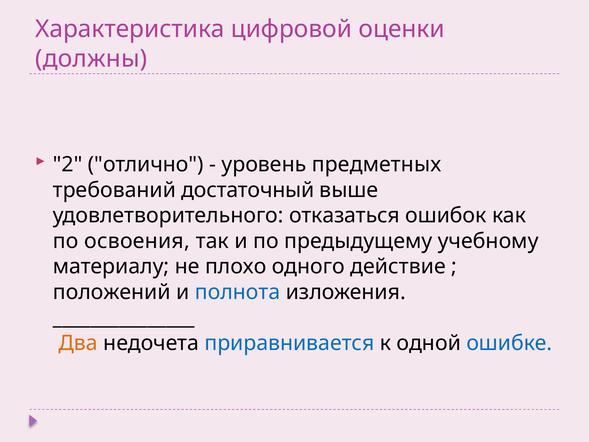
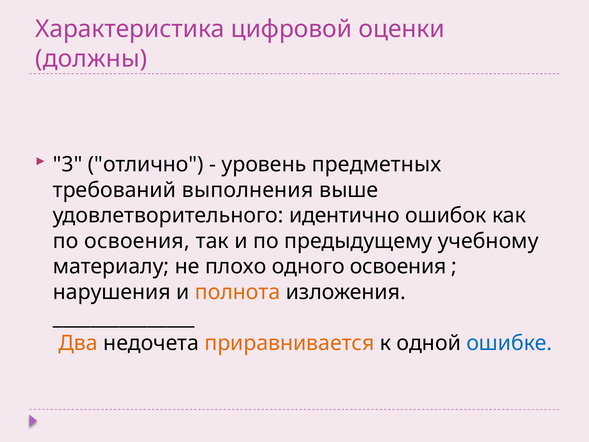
2: 2 -> 3 (68, 164)
достаточный: достаточный -> выполнения (248, 190)
отказаться: отказаться -> идентично (344, 215)
одного действие: действие -> освоения (398, 266)
положений: положений -> нарушения (112, 292)
полнота colour: blue -> orange (238, 292)
приравнивается colour: blue -> orange (289, 343)
